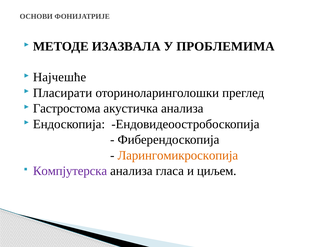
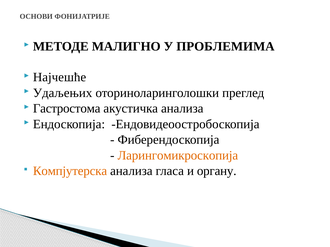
ИЗАЗВАЛА: ИЗАЗВАЛА -> МАЛИГНО (126, 46)
Пласирати: Пласирати -> Удаљењих (63, 93)
Компјутерска colour: purple -> orange (70, 171)
циљем: циљем -> органу (217, 171)
